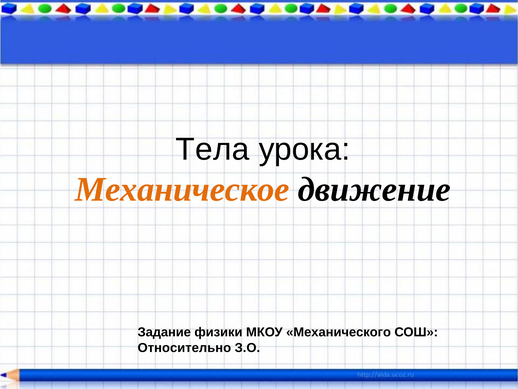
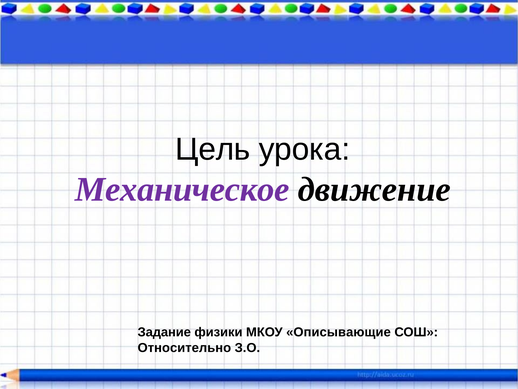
Тела: Тела -> Цель (213, 149)
Механическое colour: orange -> purple (182, 189)
Механического: Механического -> Описывающие (339, 332)
